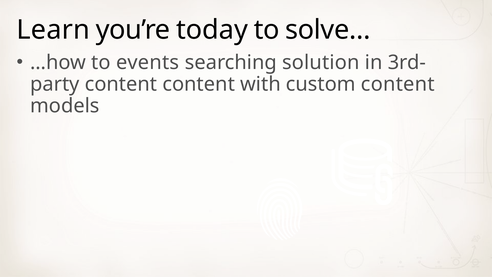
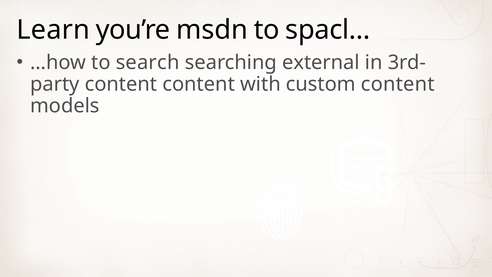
today: today -> msdn (212, 30)
solve…: solve… -> spacl… (328, 30)
events: events -> search (148, 62)
solution: solution -> external (321, 62)
